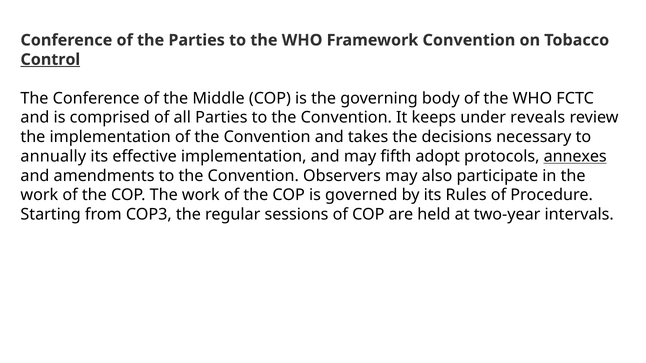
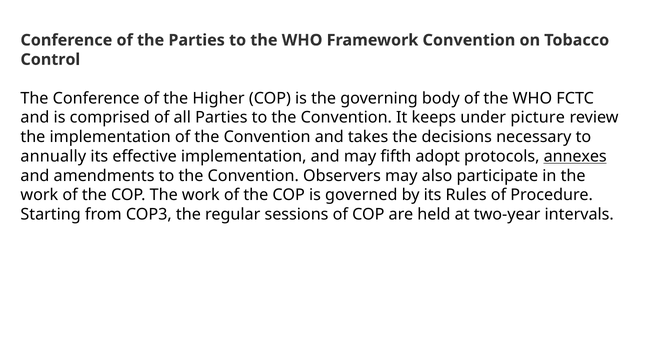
Control underline: present -> none (50, 60)
Middle: Middle -> Higher (219, 98)
reveals: reveals -> picture (538, 118)
